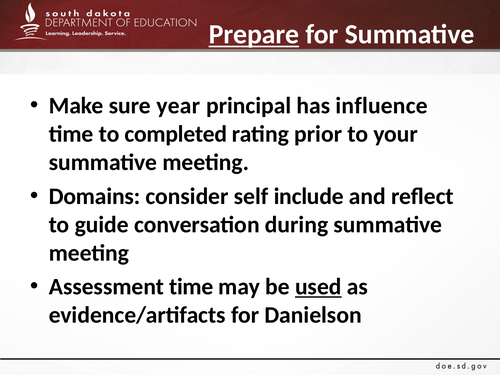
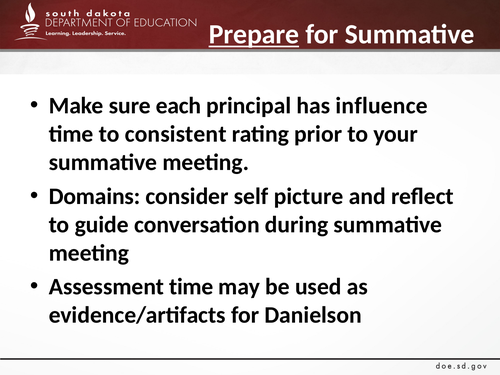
year: year -> each (179, 106)
completed: completed -> consistent (176, 134)
include: include -> picture (309, 196)
used underline: present -> none (318, 287)
